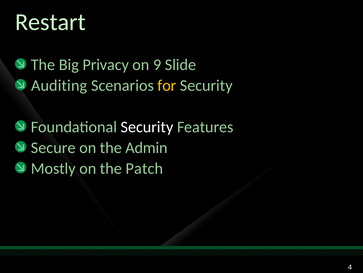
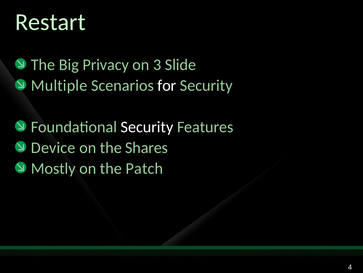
9: 9 -> 3 (157, 65)
Auditing: Auditing -> Multiple (59, 85)
for colour: yellow -> white (167, 85)
Secure: Secure -> Device (53, 147)
Admin: Admin -> Shares (147, 147)
